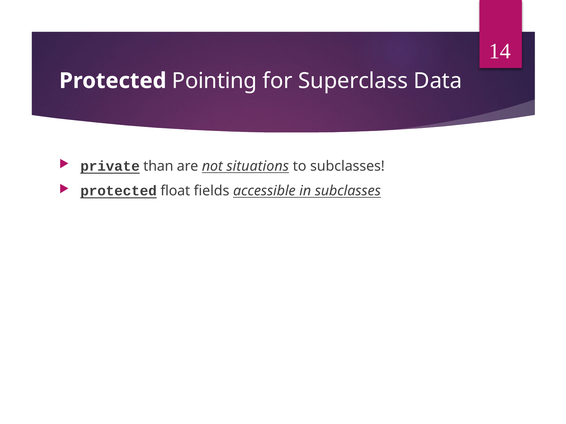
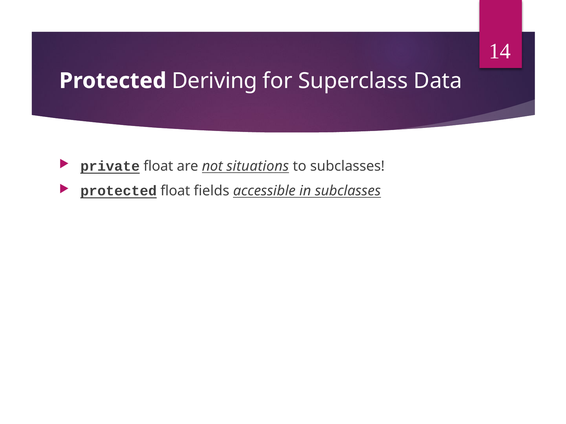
Pointing: Pointing -> Deriving (215, 81)
private than: than -> float (158, 166)
